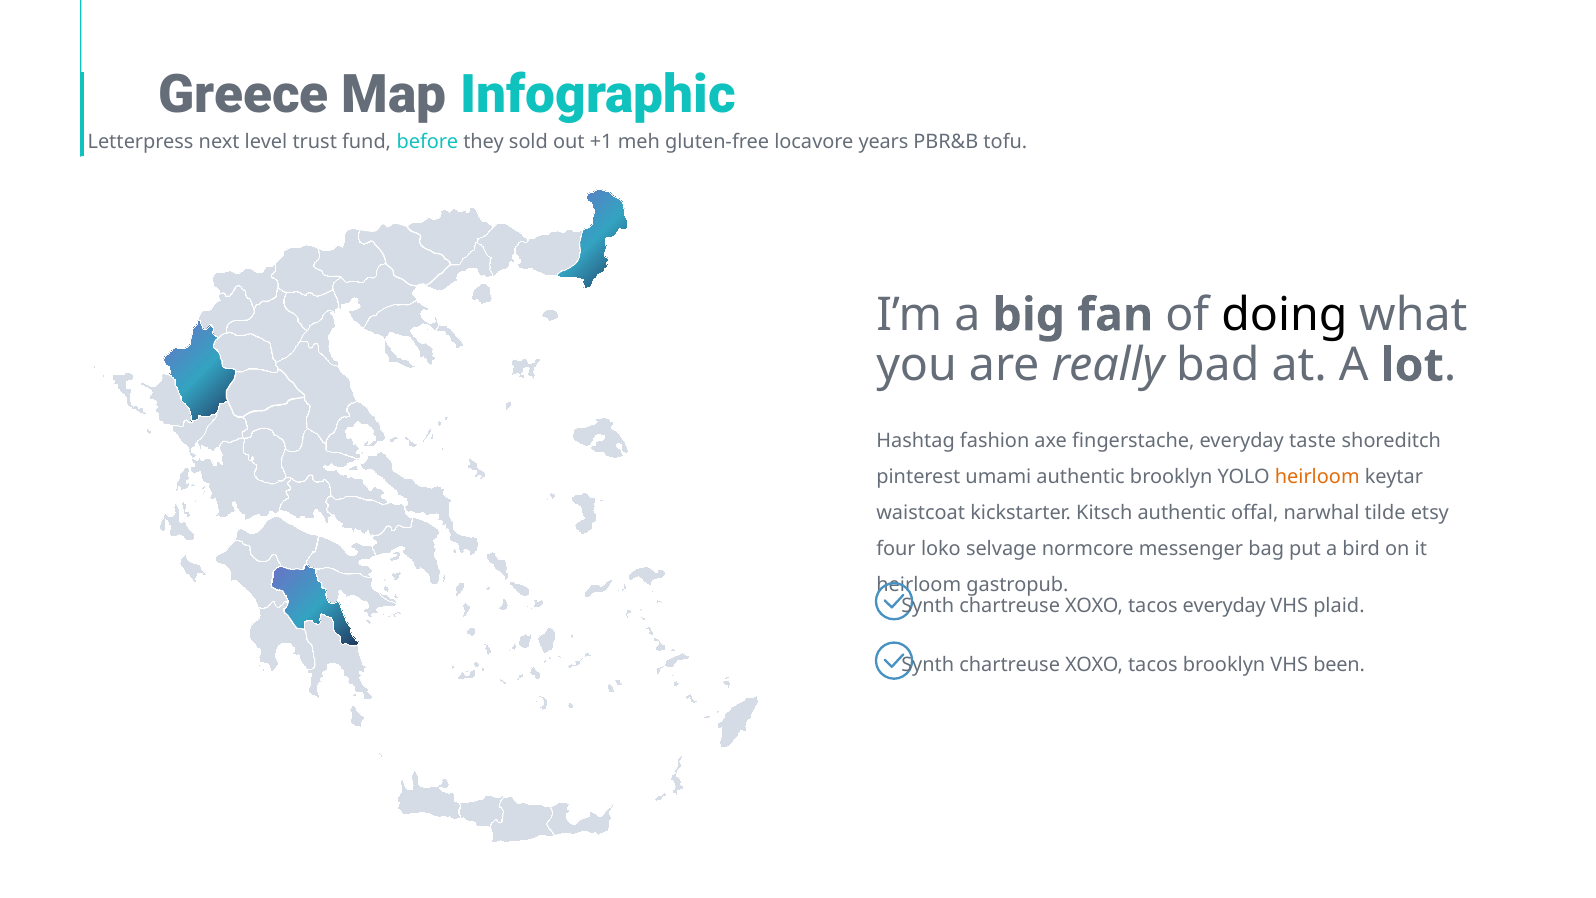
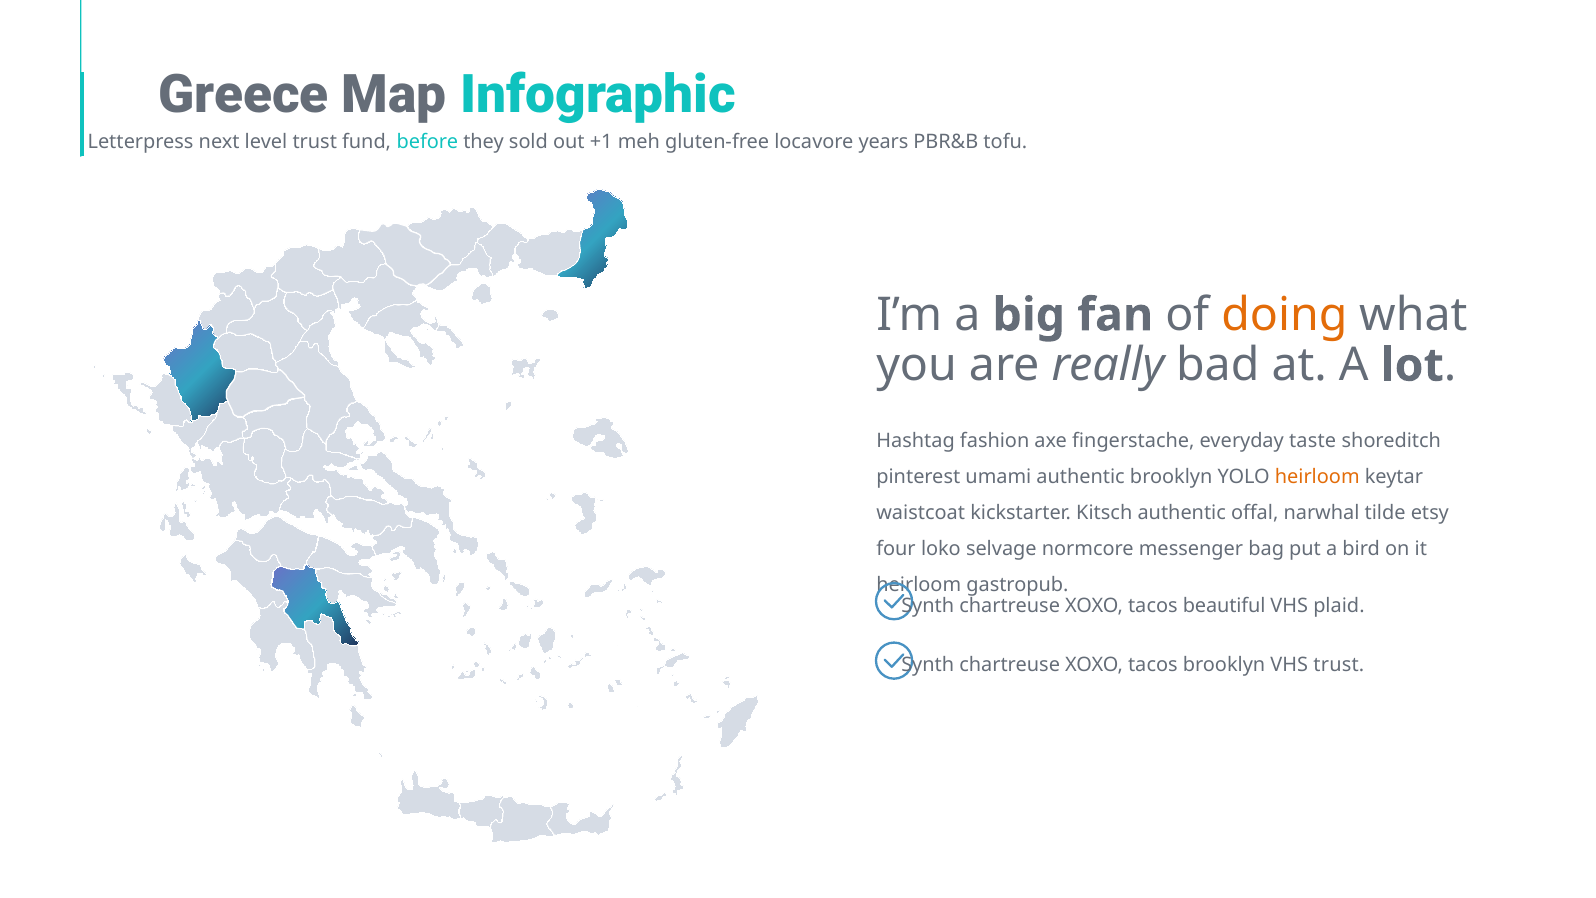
doing colour: black -> orange (1284, 315)
tacos everyday: everyday -> beautiful (1224, 606)
VHS been: been -> trust (1339, 665)
